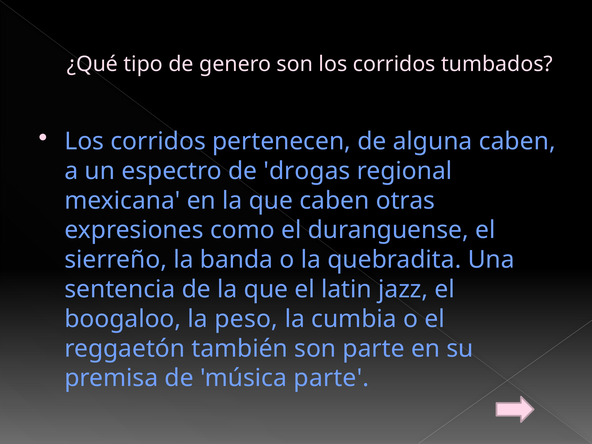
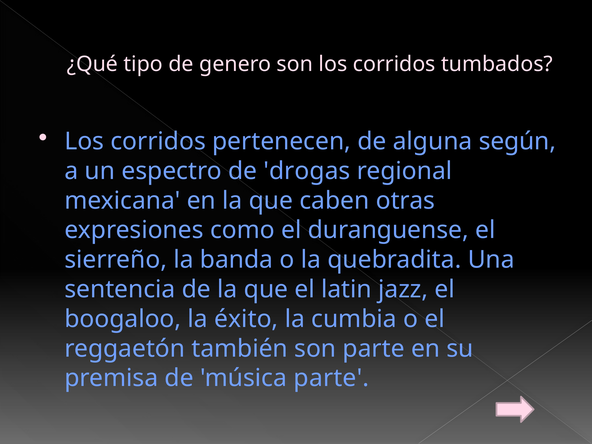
alguna caben: caben -> según (517, 141)
peso: peso -> éxito (246, 319)
